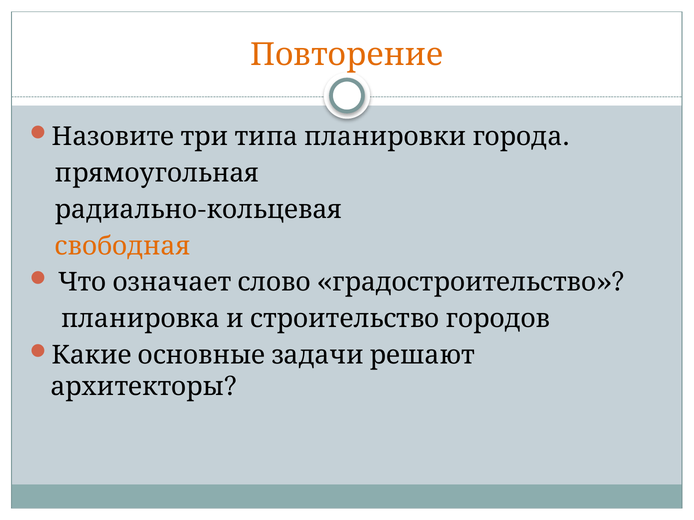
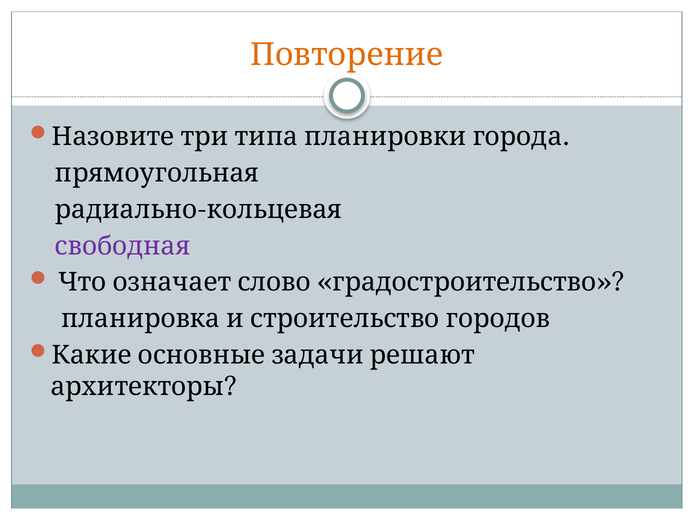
свободная colour: orange -> purple (123, 246)
